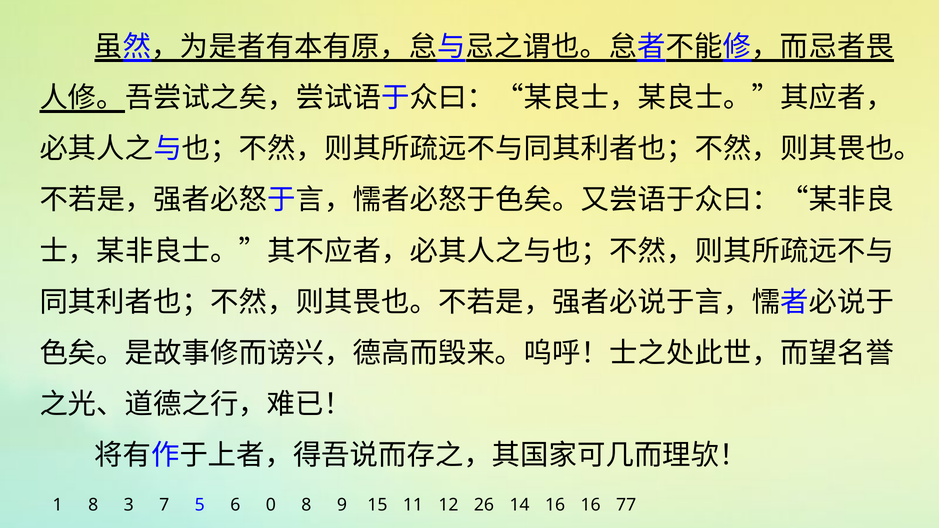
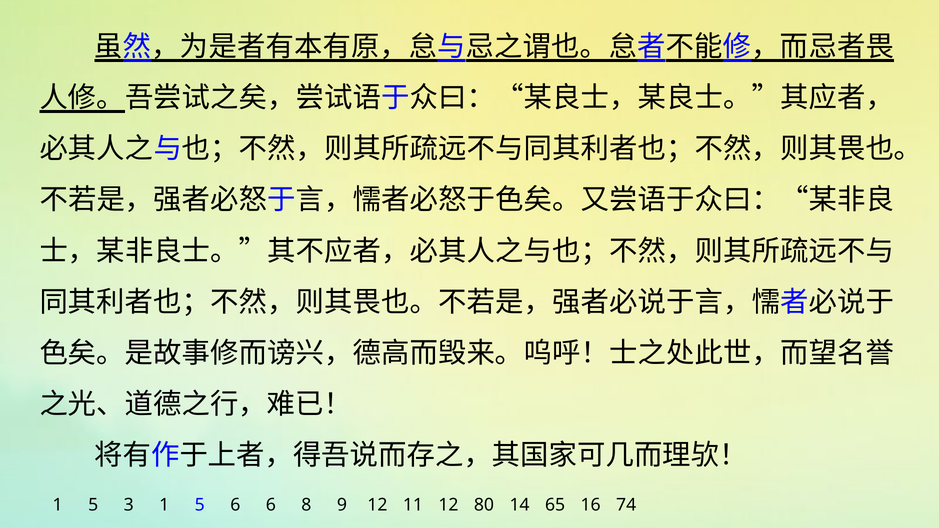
8: 8 -> 5 (93, 505)
3 7: 7 -> 1 (164, 505)
6 0: 0 -> 6 (271, 505)
9 15: 15 -> 12 (377, 505)
26: 26 -> 80 (484, 505)
14 16: 16 -> 65 (555, 505)
77: 77 -> 74 (626, 505)
